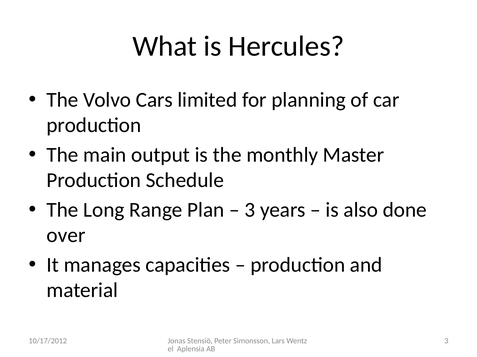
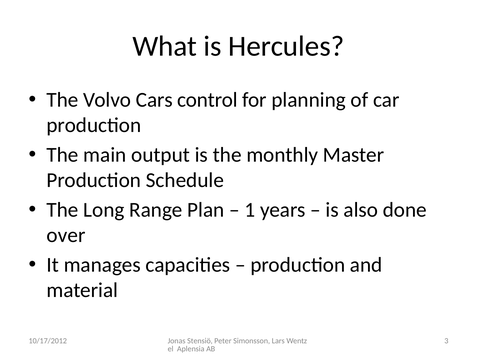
limited: limited -> control (207, 100)
3: 3 -> 1 (250, 210)
